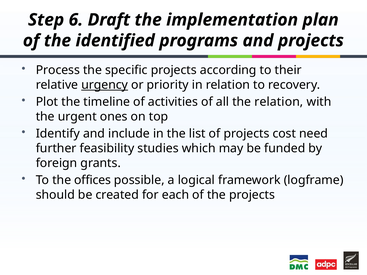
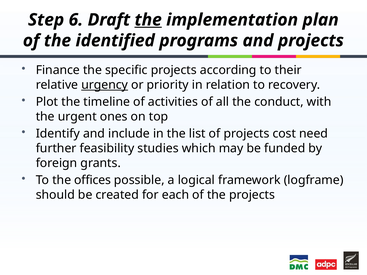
the underline: none -> present (148, 20)
Process: Process -> Finance (58, 70)
the relation: relation -> conduct (279, 102)
